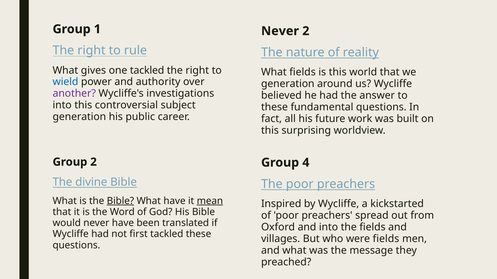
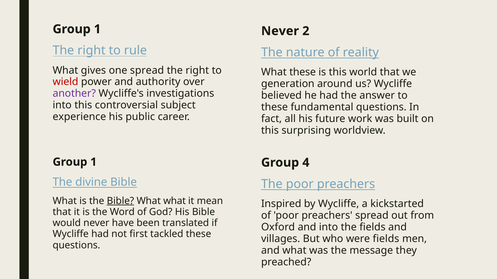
one tackled: tackled -> spread (147, 70)
What fields: fields -> these (303, 72)
wield colour: blue -> red (65, 82)
generation: generation -> experience (79, 117)
2: 2 -> 1 (94, 162)
What have: have -> what (175, 201)
mean underline: present -> none (210, 201)
